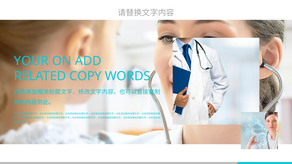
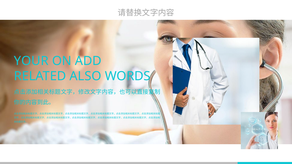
COPY: COPY -> ALSO (85, 76)
